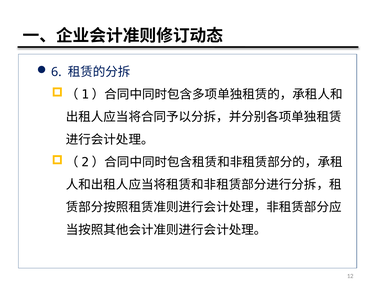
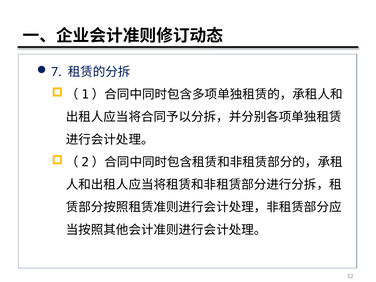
6: 6 -> 7 (56, 72)
